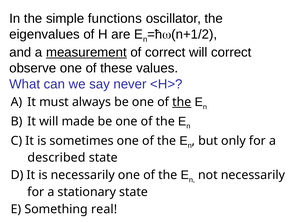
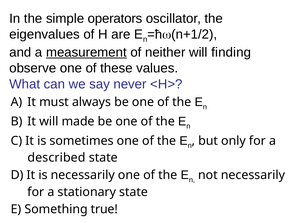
functions: functions -> operators (115, 18)
of correct: correct -> neither (165, 52)
will correct: correct -> finding (231, 52)
the underline: present -> none (182, 102)
real: real -> true (104, 209)
